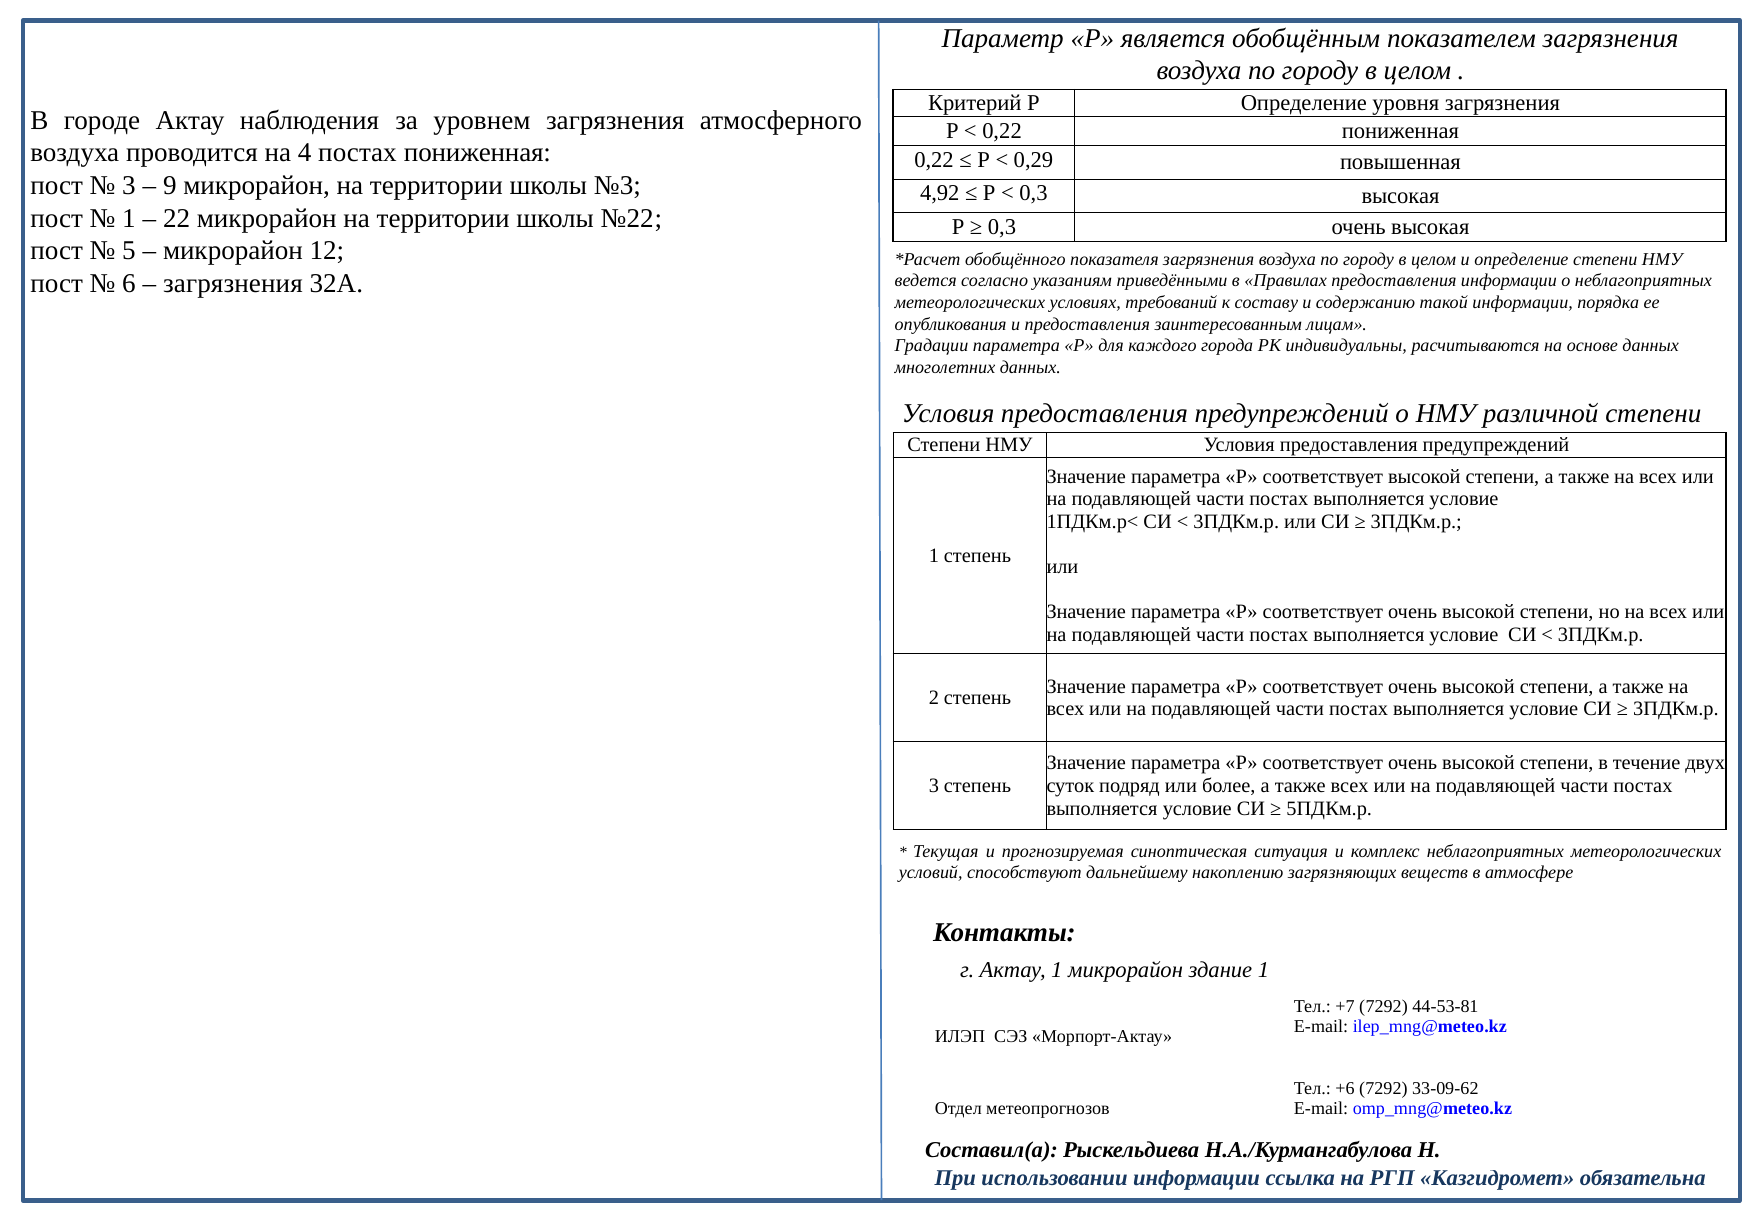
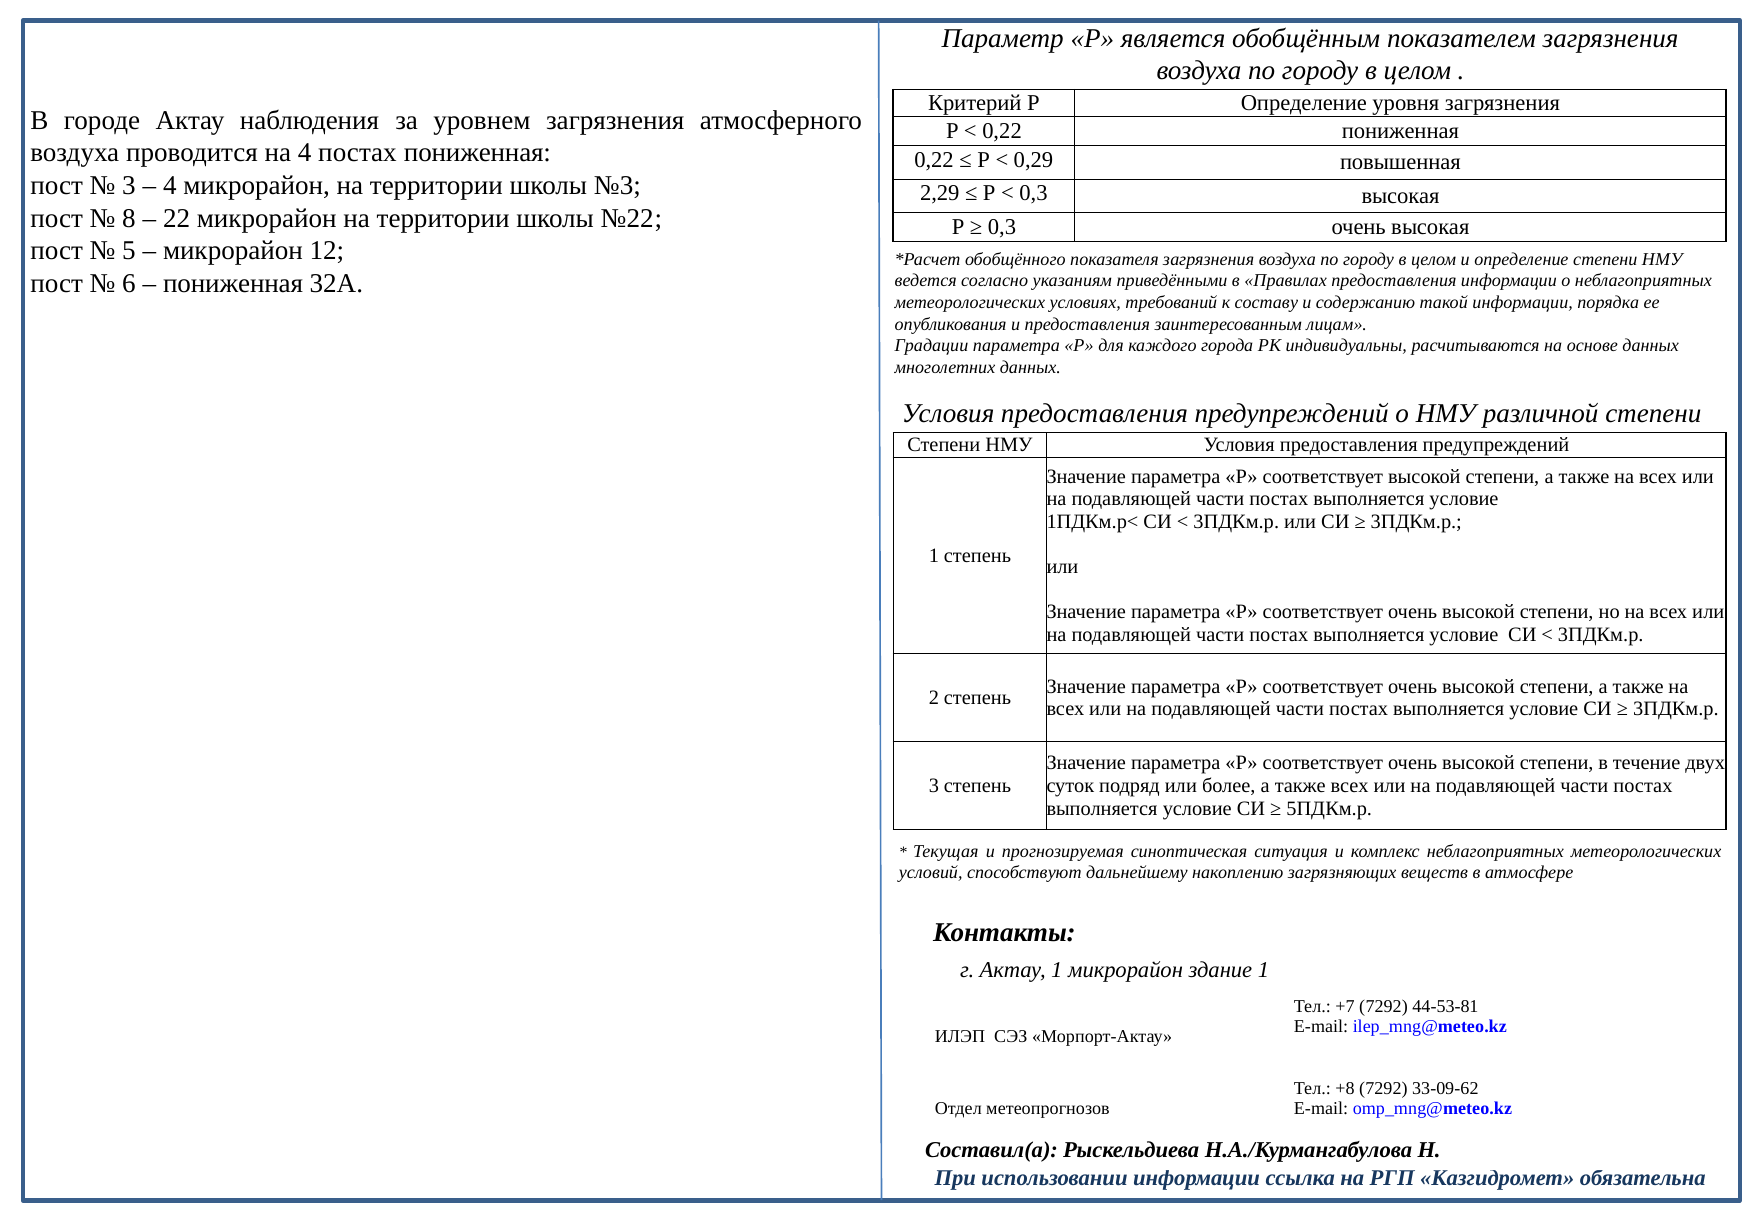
9: 9 -> 4 (170, 185)
4,92: 4,92 -> 2,29 (940, 193)
1: 1 -> 8 (129, 218)
загрязнения: загрязнения -> пониженная (233, 283)
+6: +6 -> +8 (1345, 1088)
